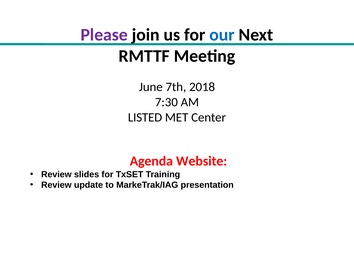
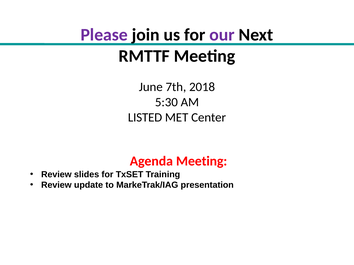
our colour: blue -> purple (222, 35)
7:30: 7:30 -> 5:30 (166, 102)
Agenda Website: Website -> Meeting (202, 161)
